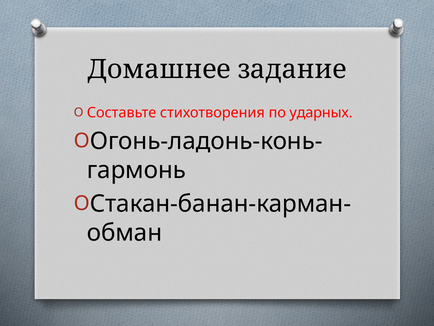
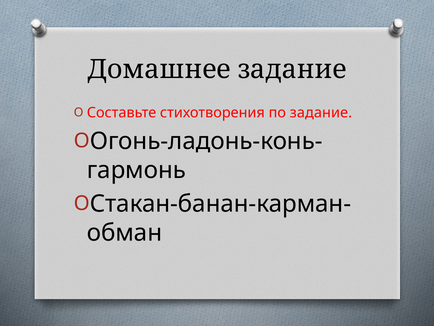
по ударных: ударных -> задание (321, 112)
